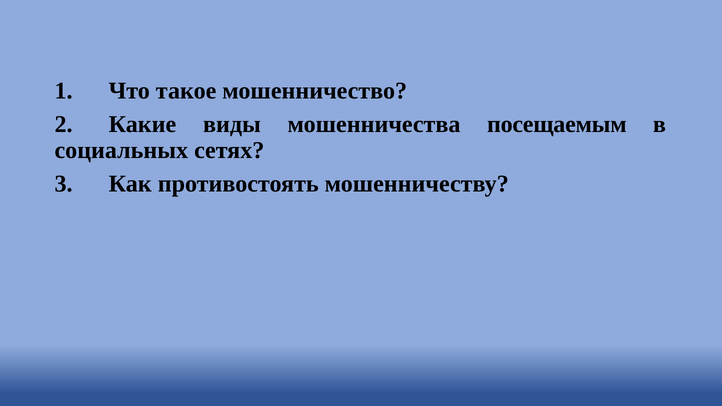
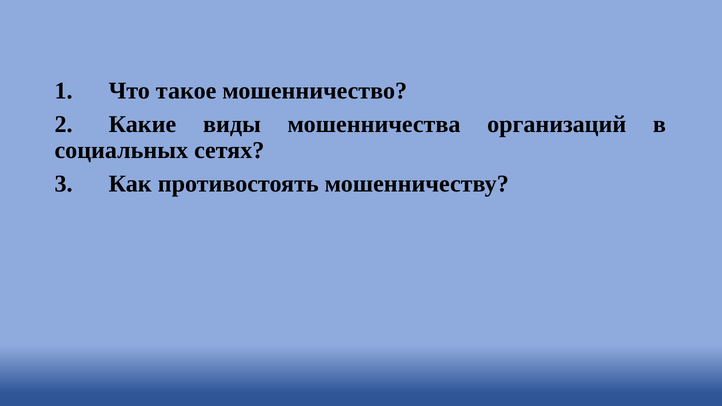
посещаемым: посещаемым -> организаций (557, 125)
